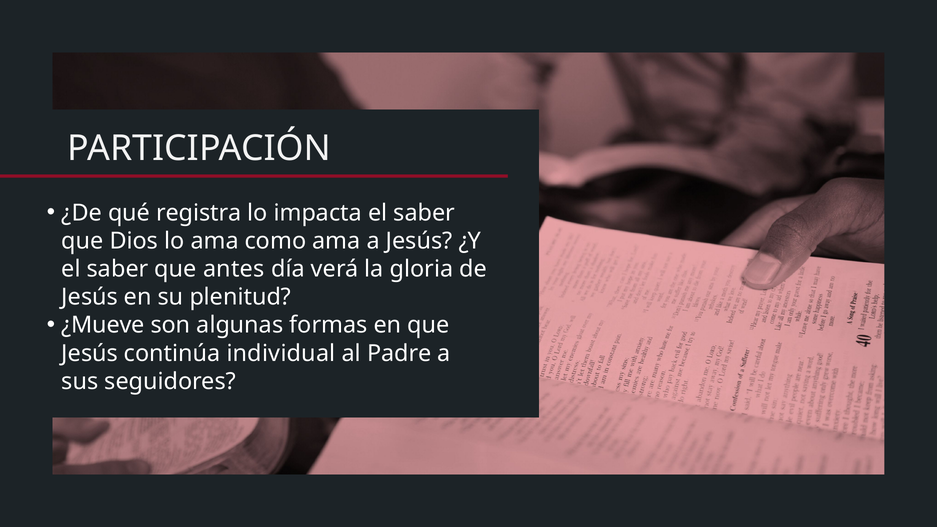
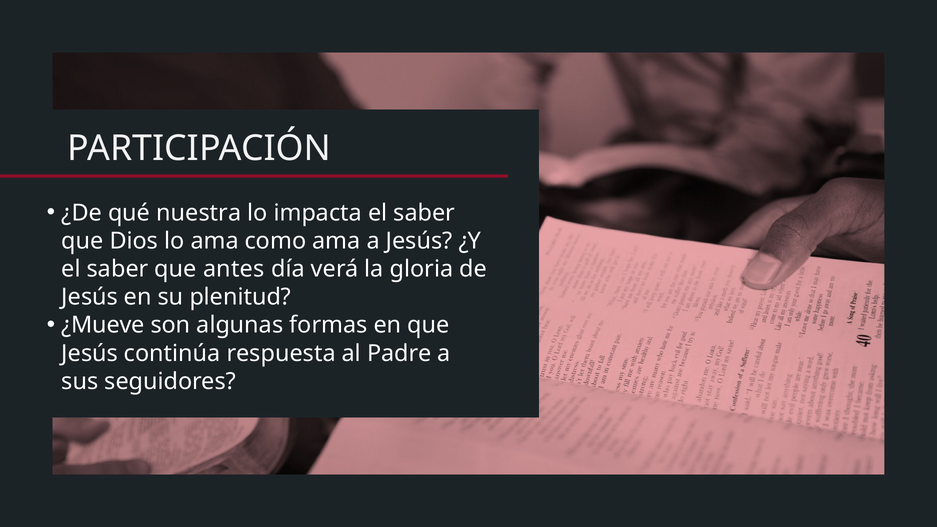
registra: registra -> nuestra (199, 213)
individual: individual -> respuesta (281, 353)
